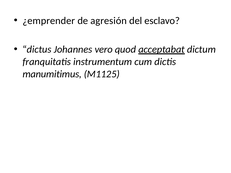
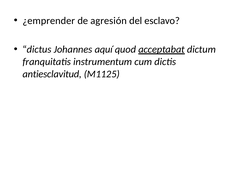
vero: vero -> aquí (104, 49)
manumitimus: manumitimus -> antiesclavitud (52, 74)
